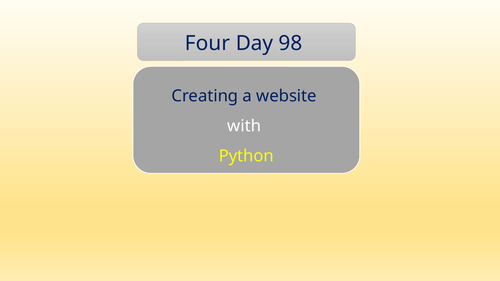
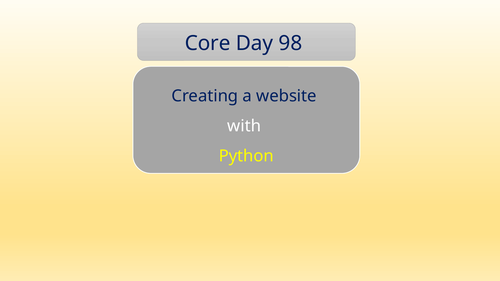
Four: Four -> Core (208, 43)
